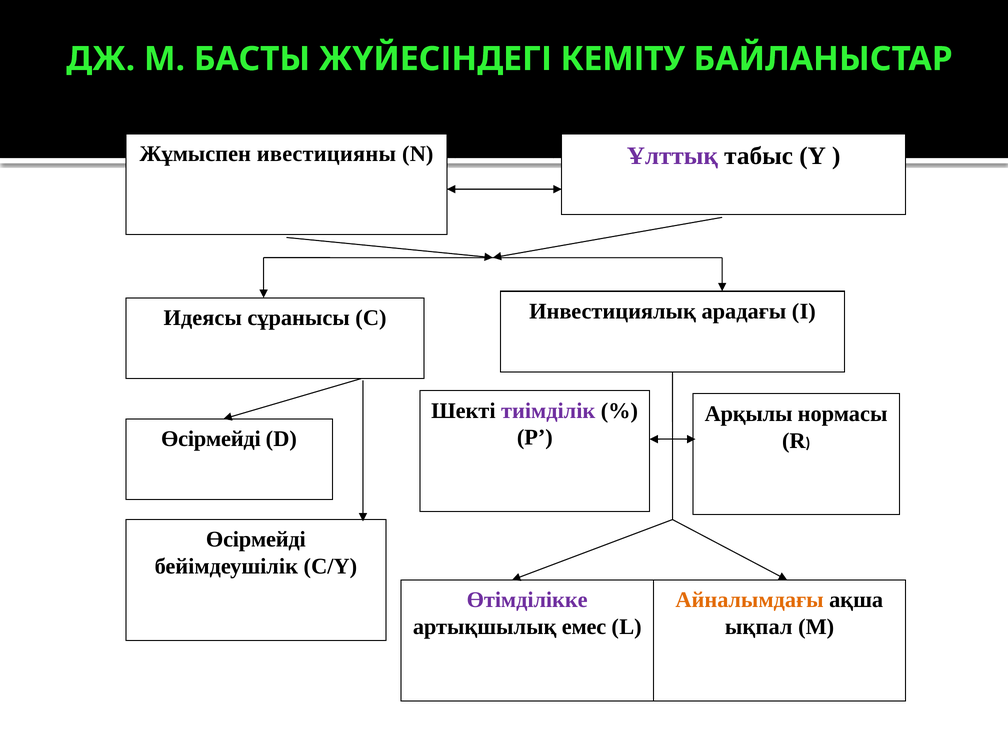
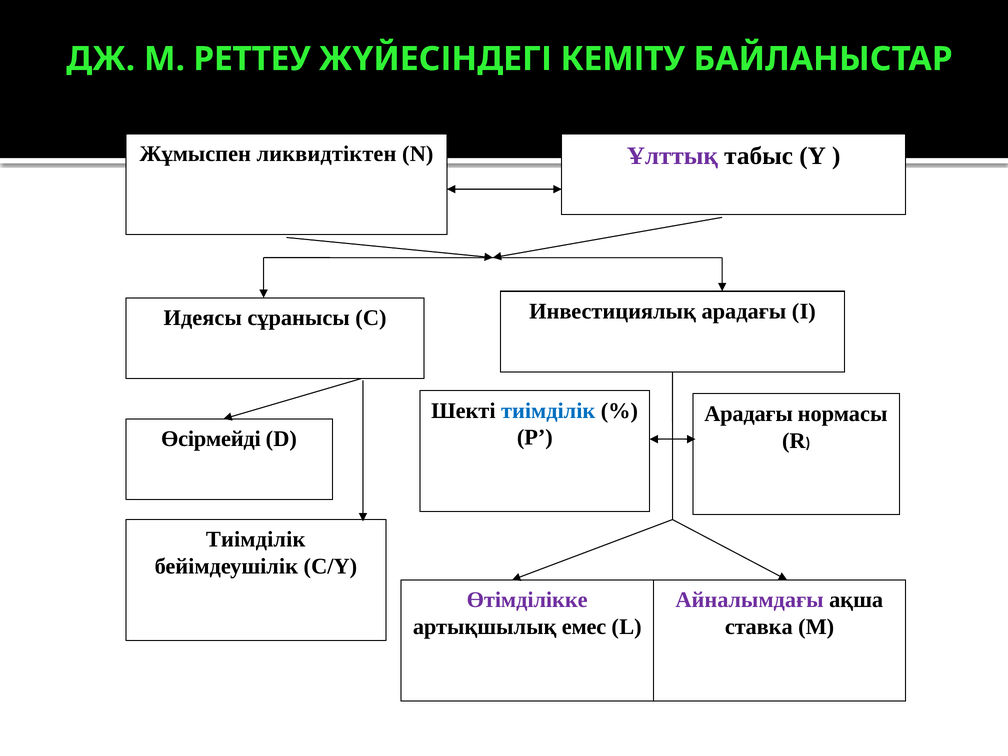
БАСТЫ: БАСТЫ -> РЕТТЕУ (252, 59)
ивестицияны: ивестицияны -> ликвидтіктен (326, 154)
тиімділік colour: purple -> blue (548, 411)
Арқылы: Арқылы -> Арадағы (749, 414)
Өсірмейді: Өсірмейді -> Тиімділік (256, 540)
Айналымдағы colour: orange -> purple (750, 600)
ықпал: ықпал -> ставка (759, 627)
